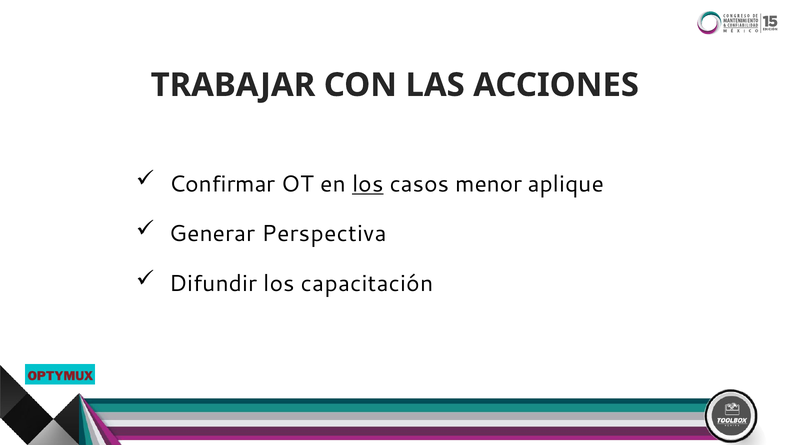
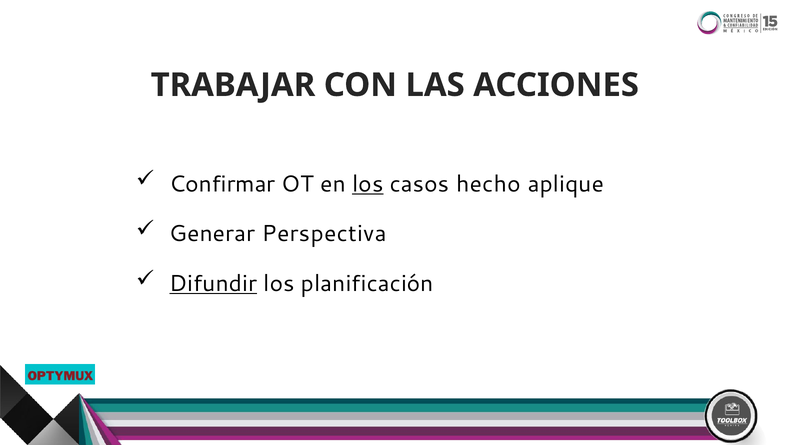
menor: menor -> hecho (488, 184)
Difundir underline: none -> present (213, 283)
capacitación: capacitación -> planificación (367, 283)
